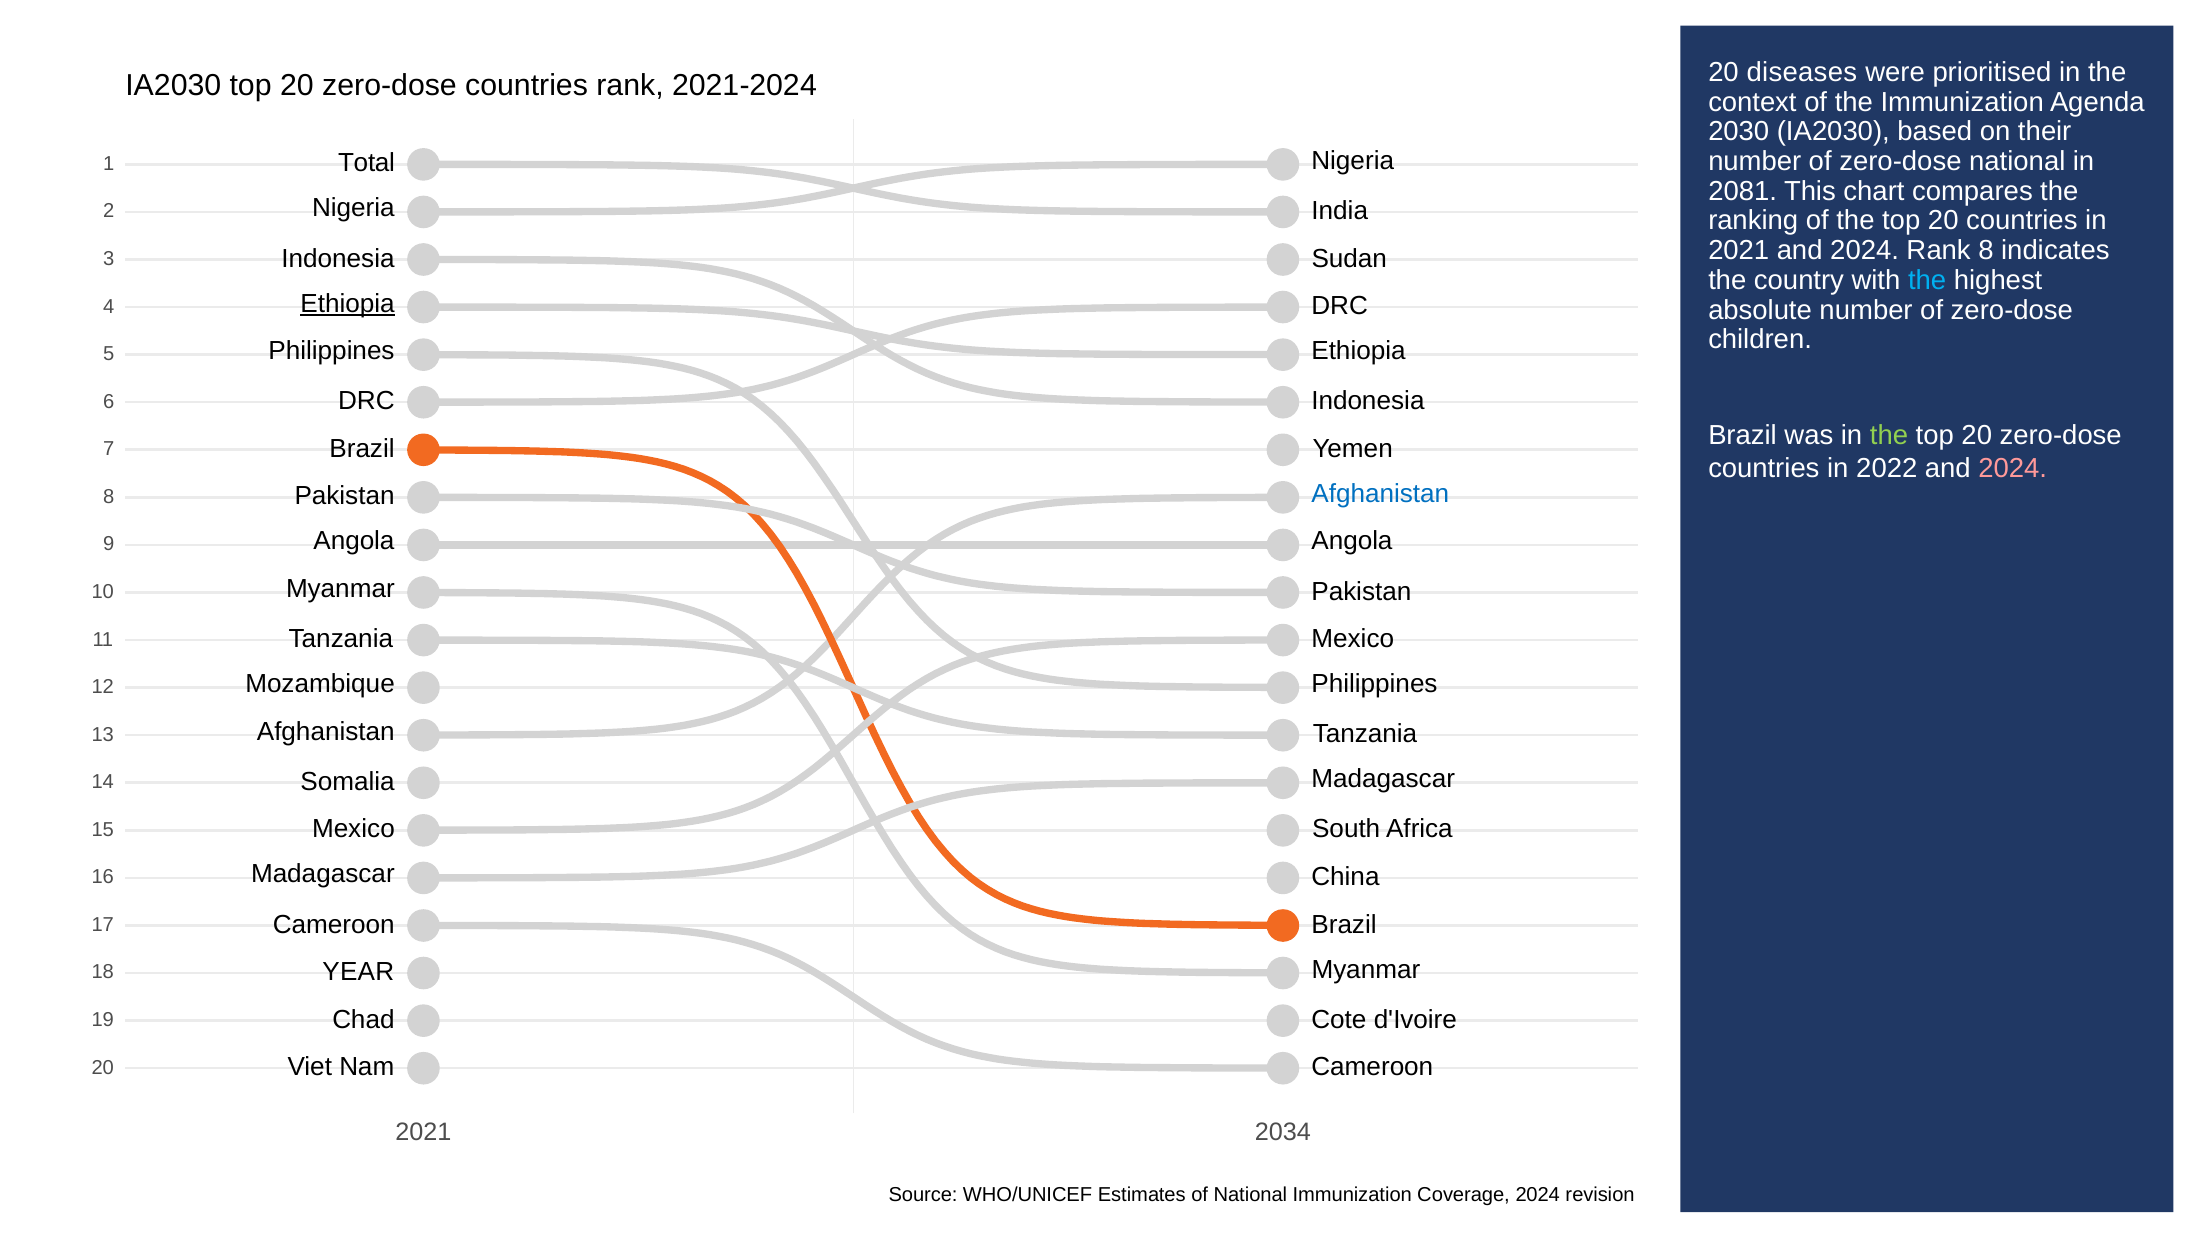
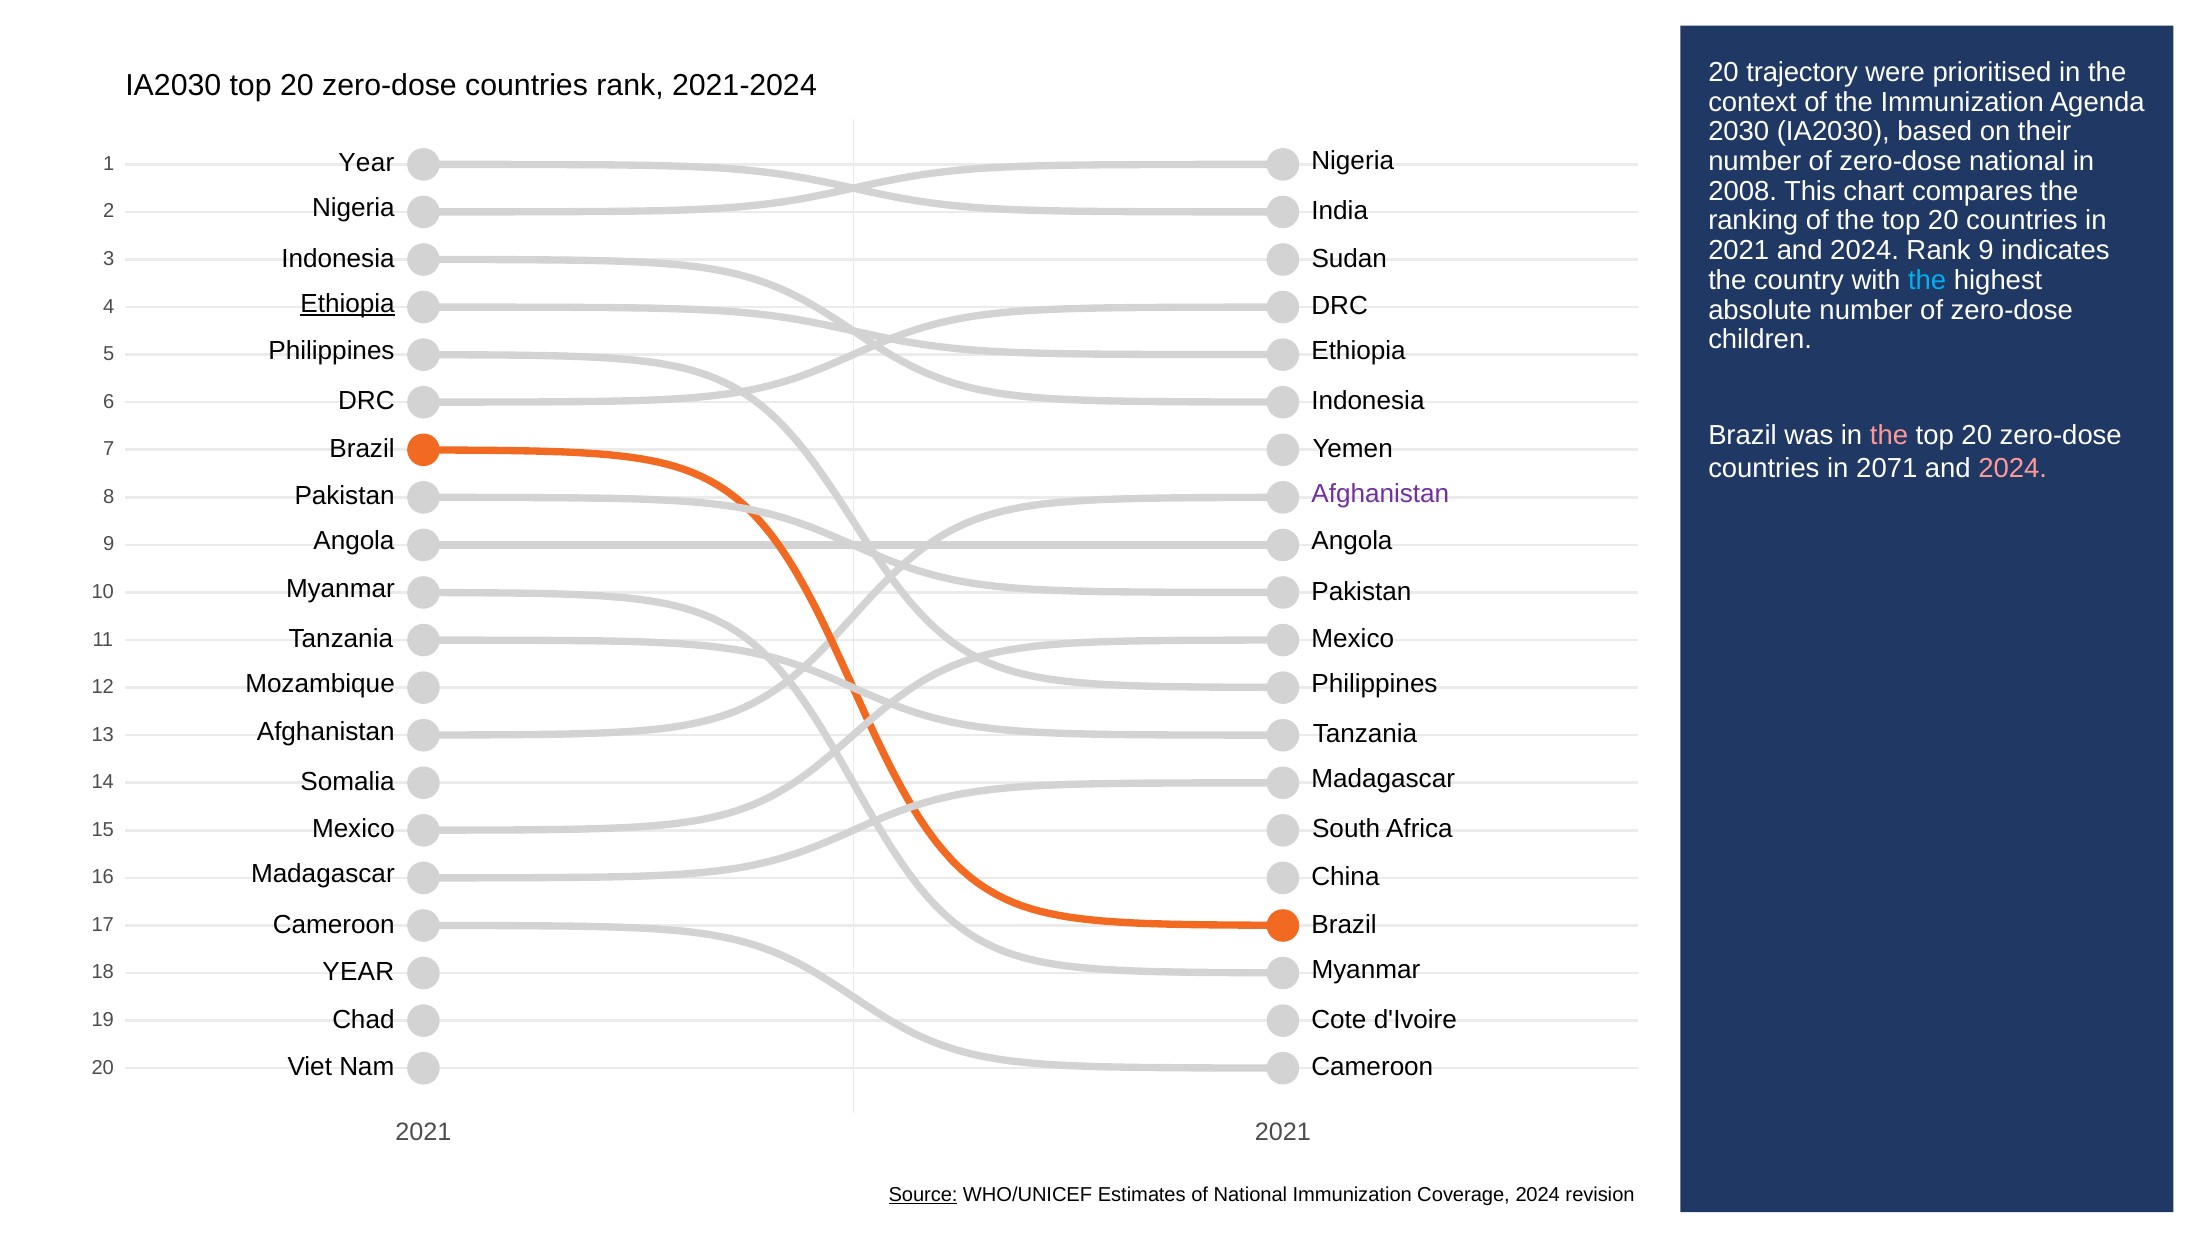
diseases: diseases -> trajectory (1802, 72)
Total: Total -> Year (366, 163)
2081: 2081 -> 2008 (1743, 191)
Rank 8: 8 -> 9 (1986, 251)
the colour: light green -> pink (1889, 435)
2022: 2022 -> 2071 (1887, 468)
Afghanistan colour: blue -> purple (1380, 494)
2021 2034: 2034 -> 2021 (1283, 1133)
Source underline: none -> present (923, 1195)
